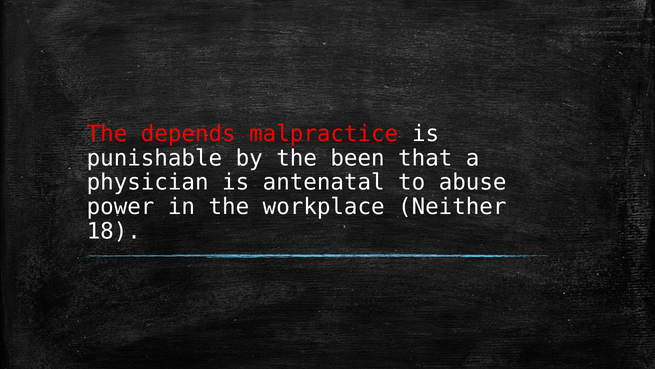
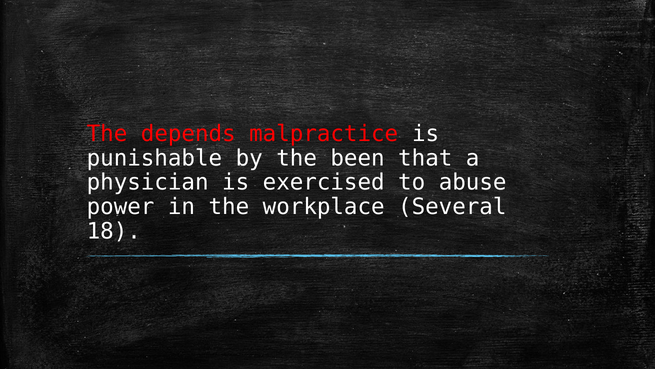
antenatal: antenatal -> exercised (324, 182)
Neither: Neither -> Several (452, 207)
